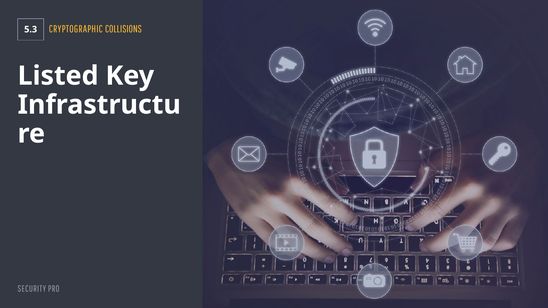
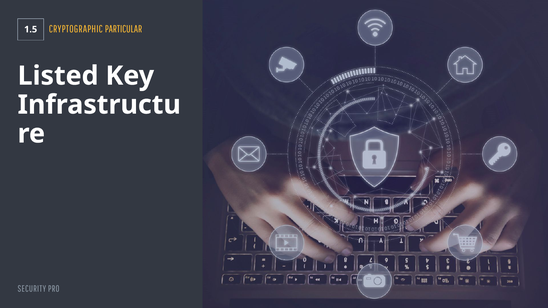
5.3: 5.3 -> 1.5 (31, 29)
COLLISIONS: COLLISIONS -> PARTICULAR (124, 29)
